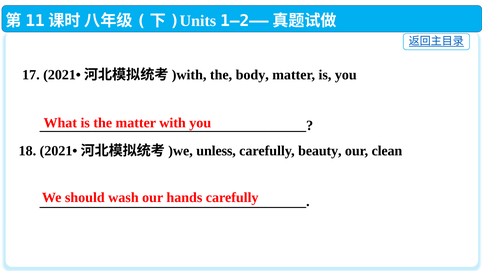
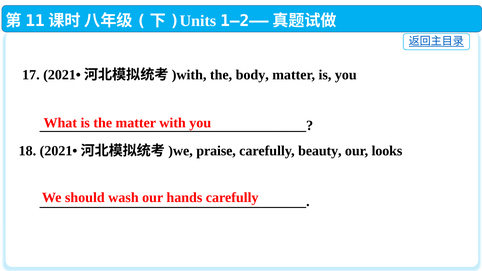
unless: unless -> praise (216, 151)
clean: clean -> looks (387, 151)
